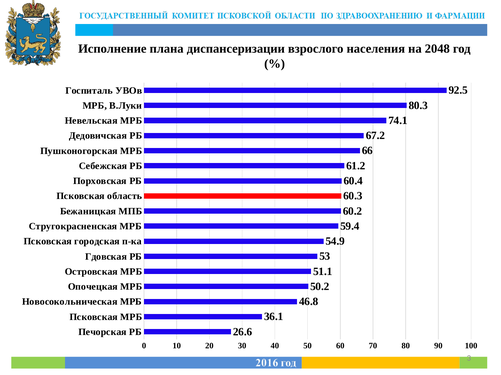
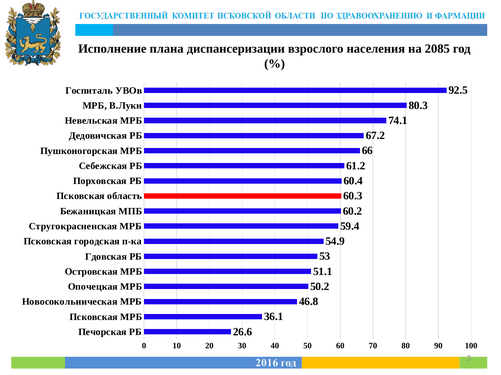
2048: 2048 -> 2085 (437, 49)
